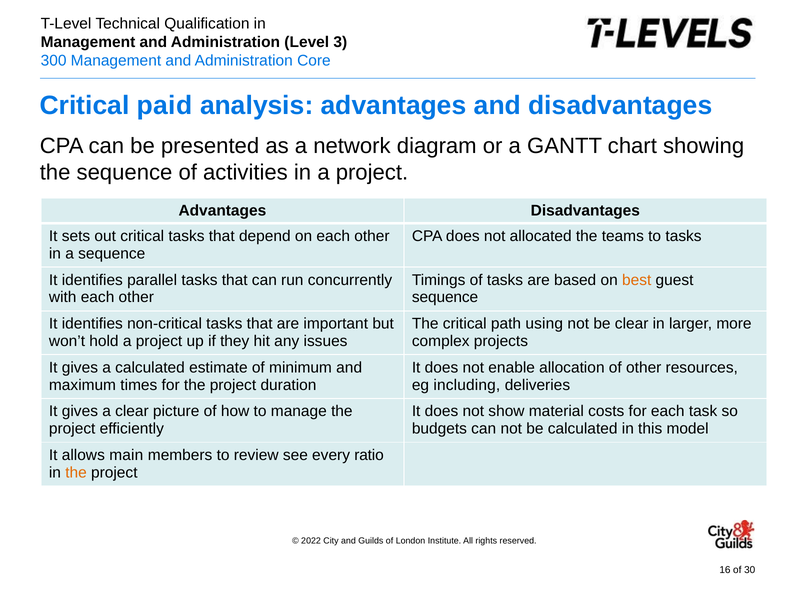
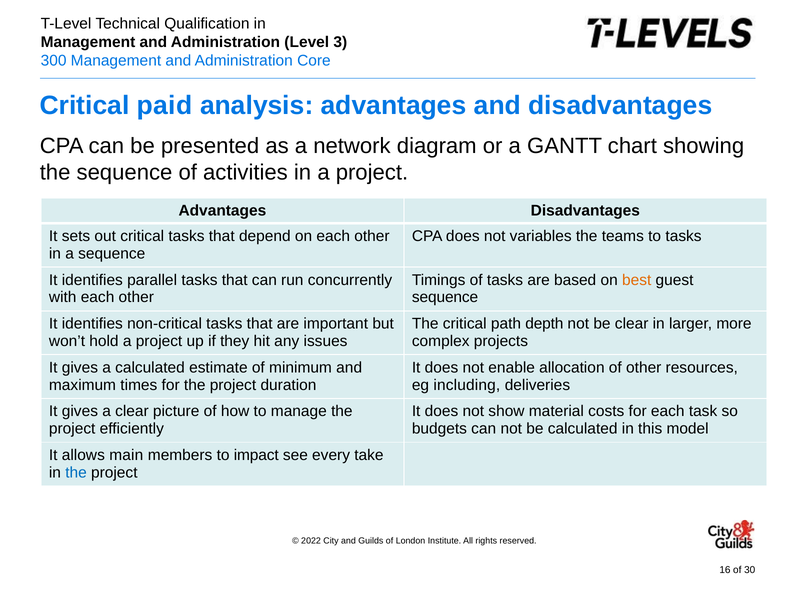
allocated: allocated -> variables (541, 236)
using: using -> depth (544, 324)
review: review -> impact (256, 455)
ratio: ratio -> take (369, 455)
the colour: orange -> blue (76, 473)
